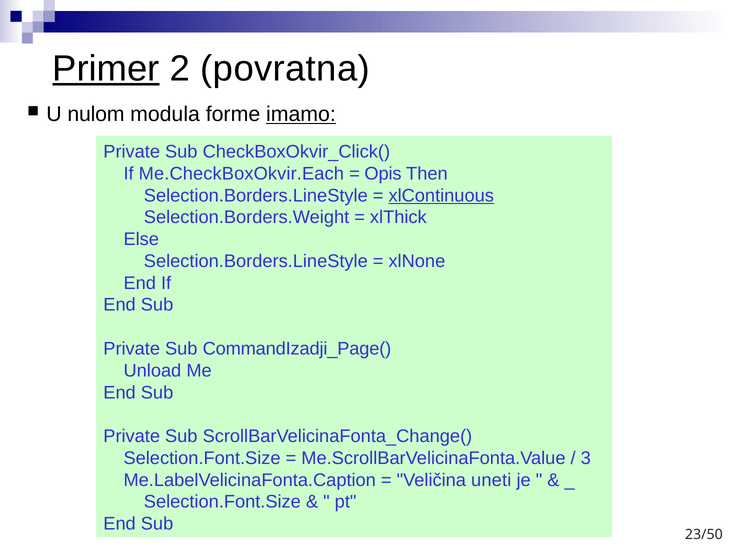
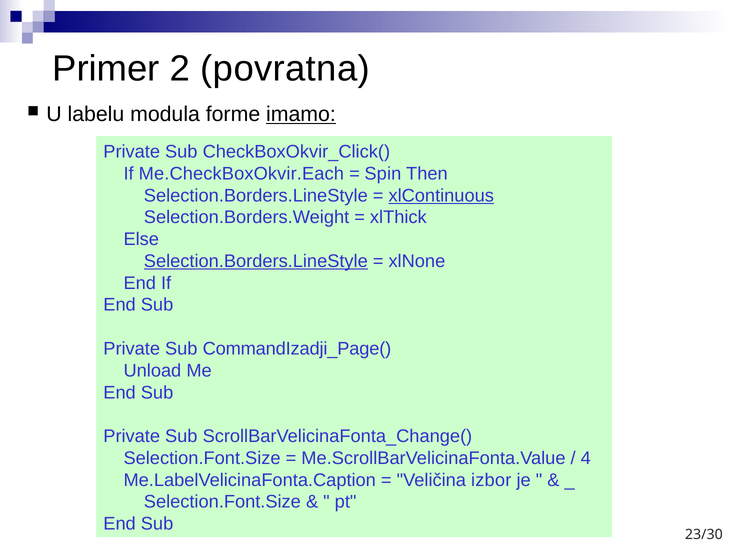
Primer underline: present -> none (106, 69)
nulom: nulom -> labelu (96, 114)
Opis: Opis -> Spin (383, 174)
Selection.Borders.LineStyle underline: none -> present (256, 261)
3: 3 -> 4 (586, 459)
uneti: uneti -> izbor (491, 480)
23/50: 23/50 -> 23/30 (704, 535)
